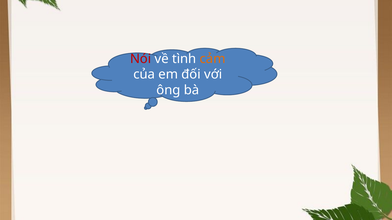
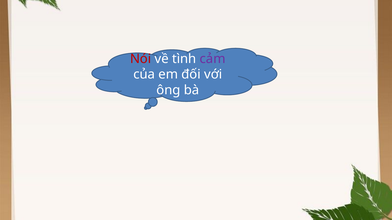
cảm colour: orange -> purple (213, 59)
